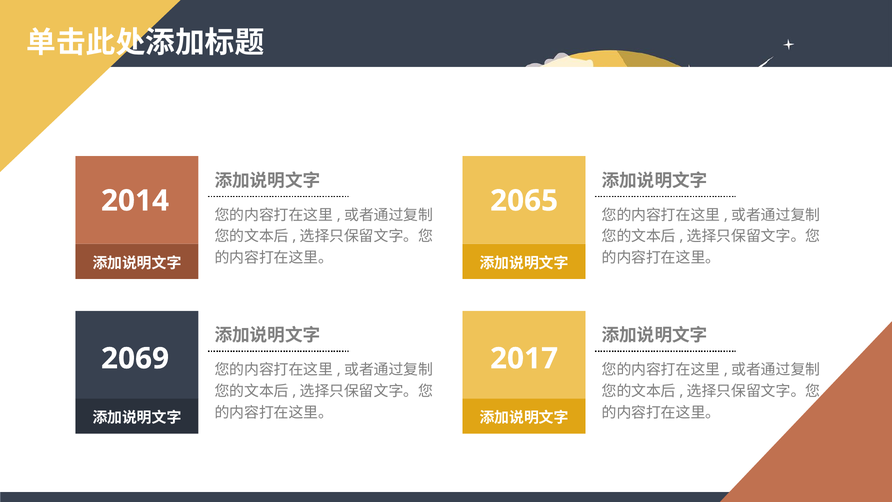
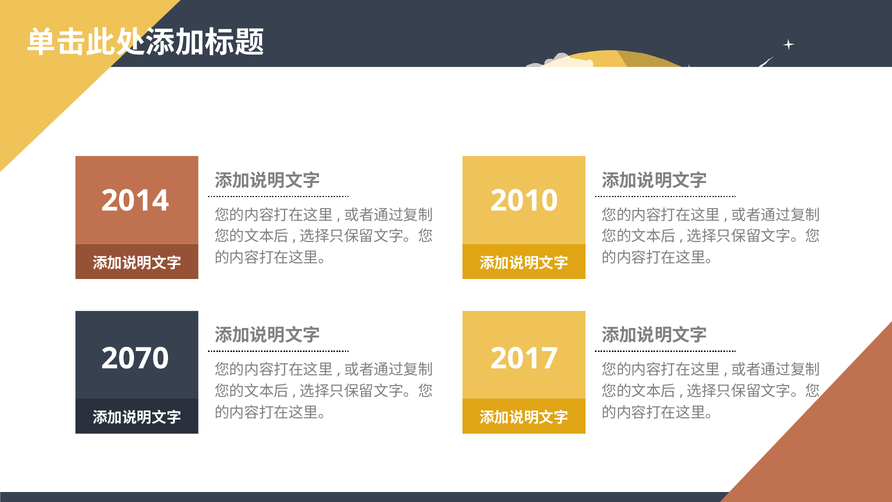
2065: 2065 -> 2010 (524, 201)
2069: 2069 -> 2070 (135, 358)
